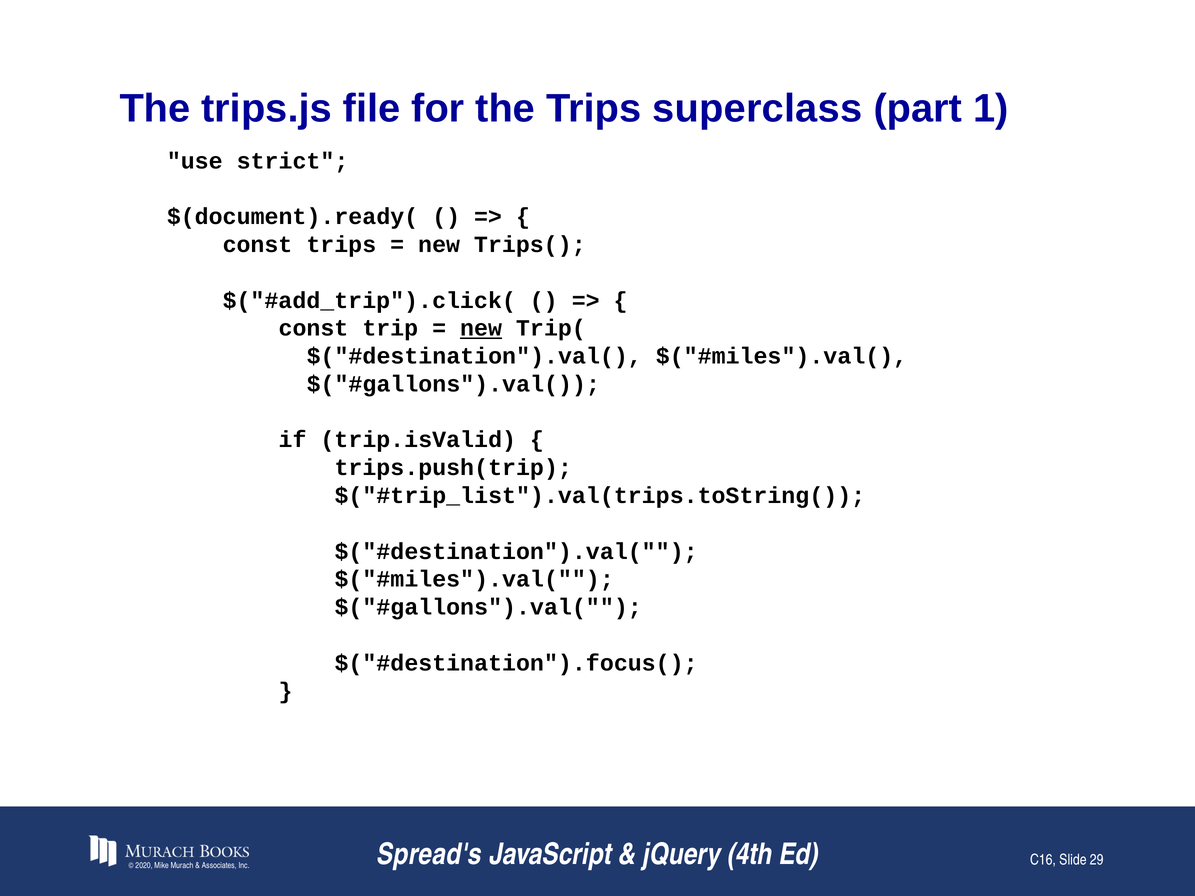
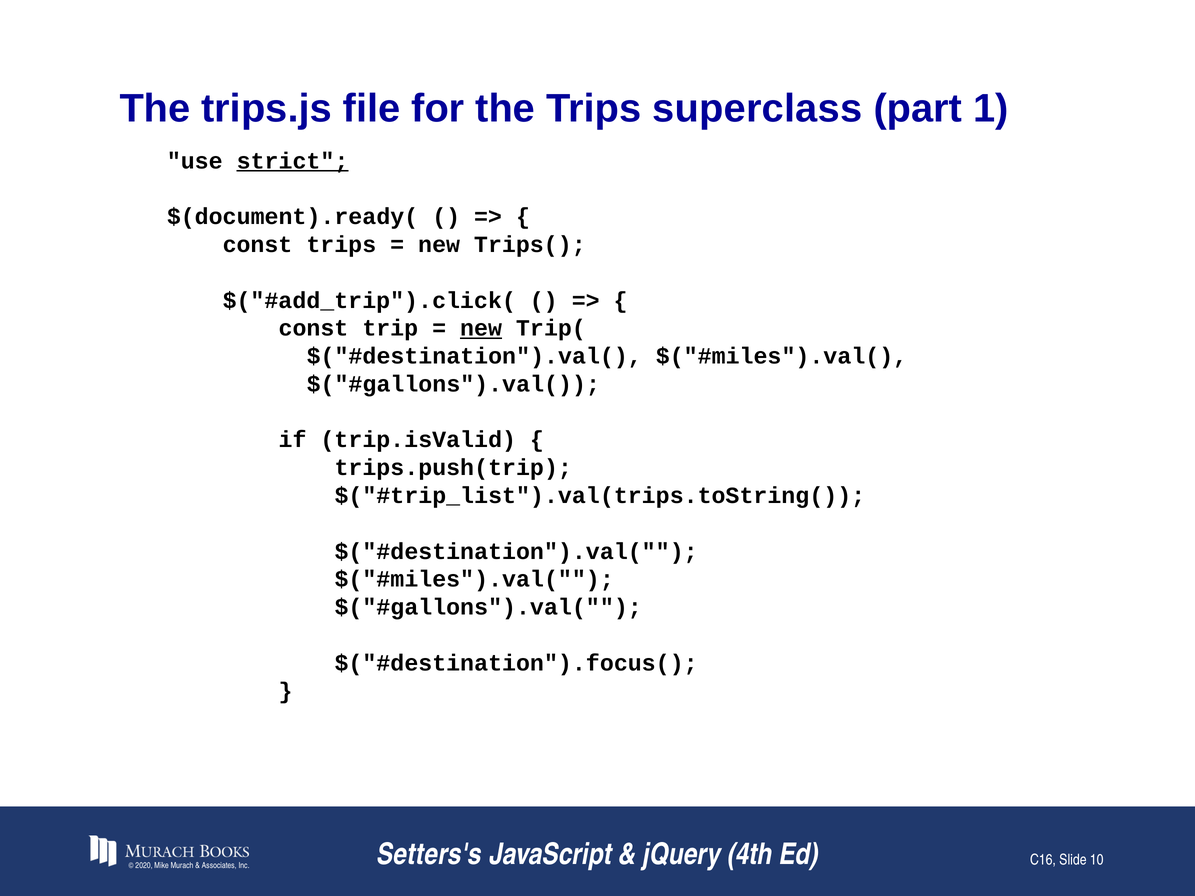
strict underline: none -> present (293, 161)
Spread's: Spread's -> Setters's (429, 854)
29: 29 -> 10 (1097, 860)
